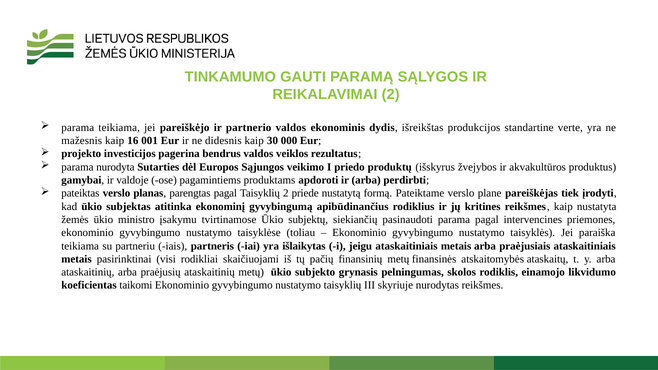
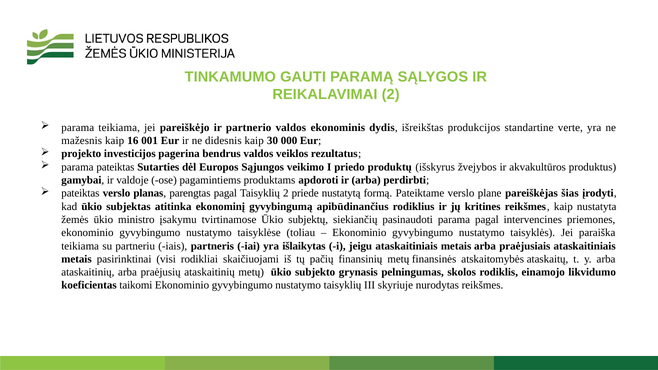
parama nurodyta: nurodyta -> pateiktas (115, 167)
tiek: tiek -> šias (570, 193)
